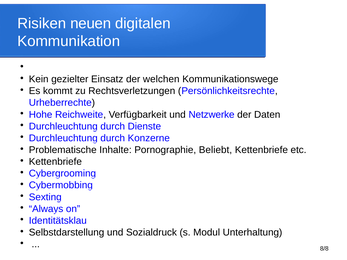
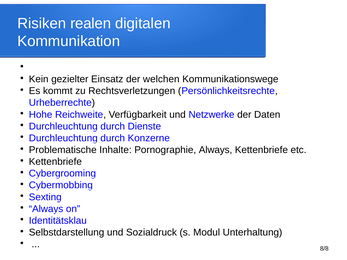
neuen: neuen -> realen (91, 23)
Pornographie Beliebt: Beliebt -> Always (216, 150)
